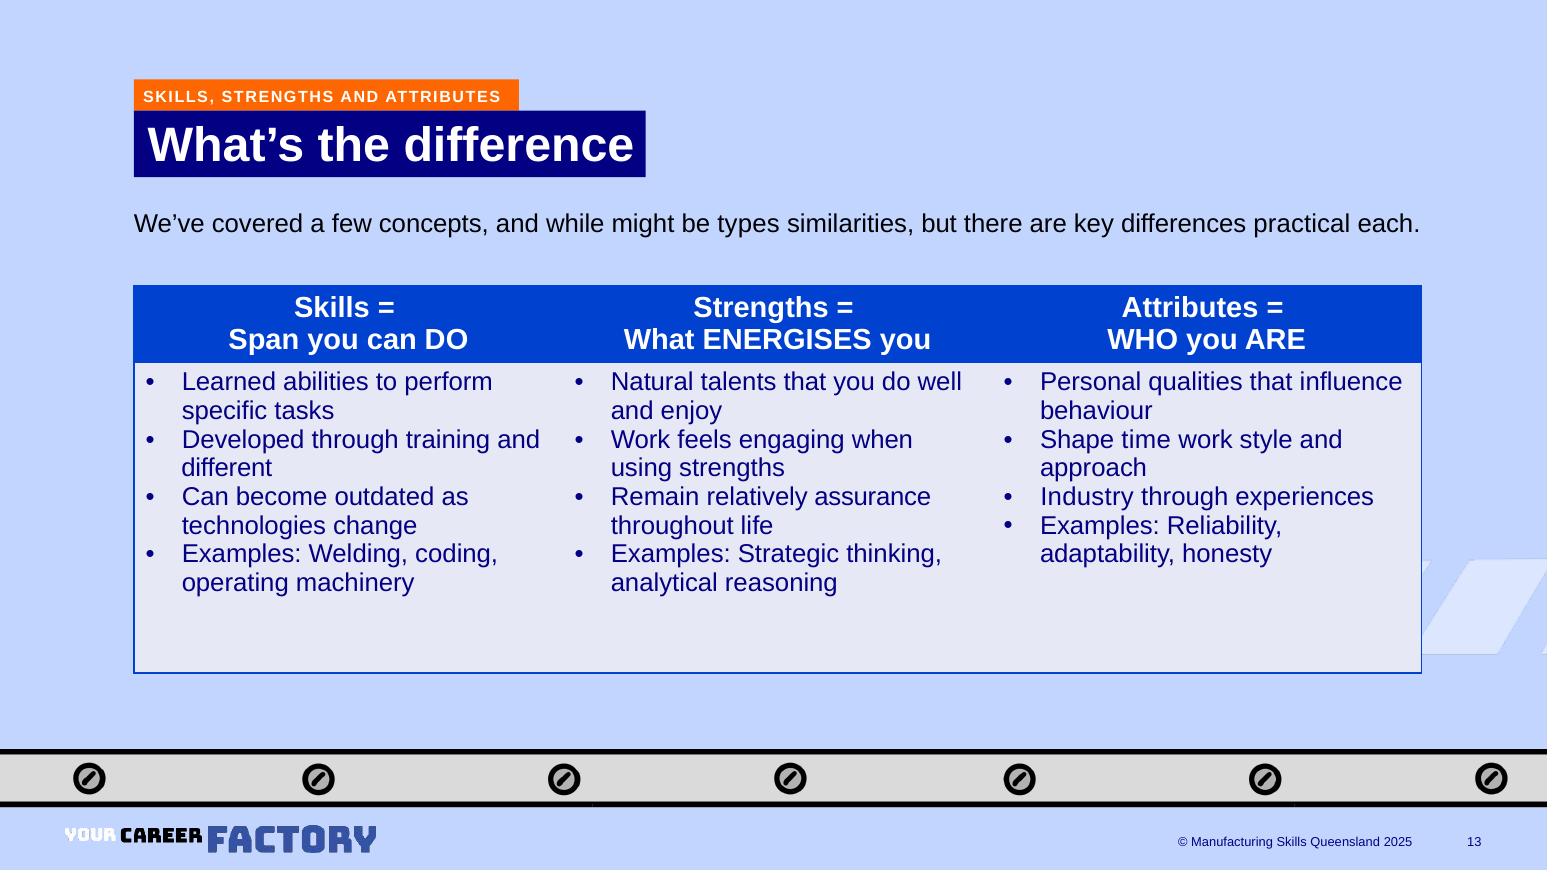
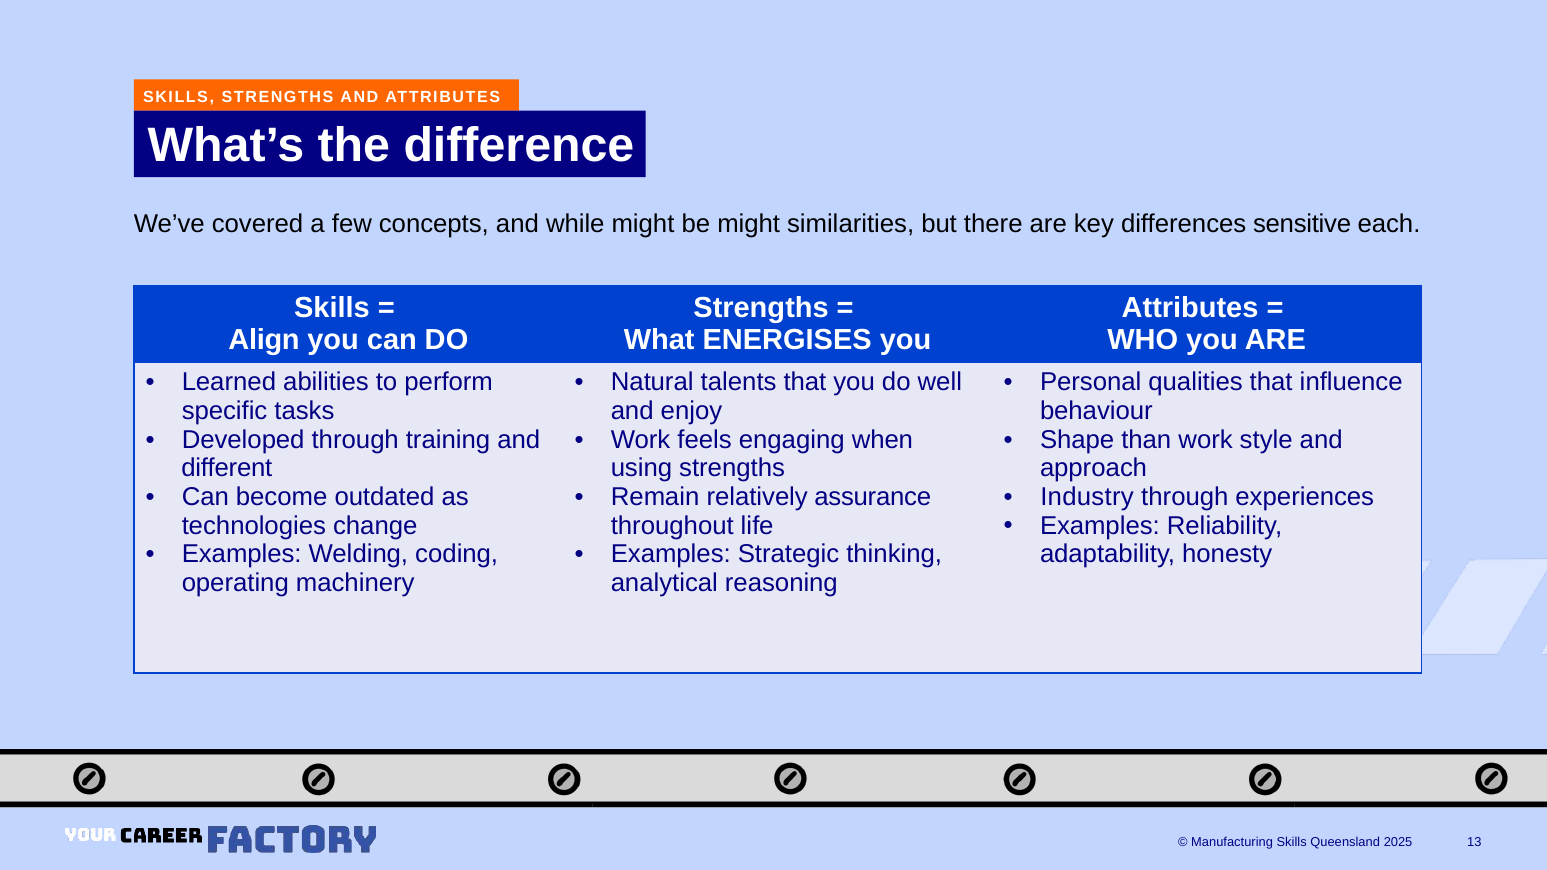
be types: types -> might (749, 224)
practical: practical -> sensitive (1302, 224)
Span: Span -> Align (264, 340)
time: time -> than (1146, 440)
